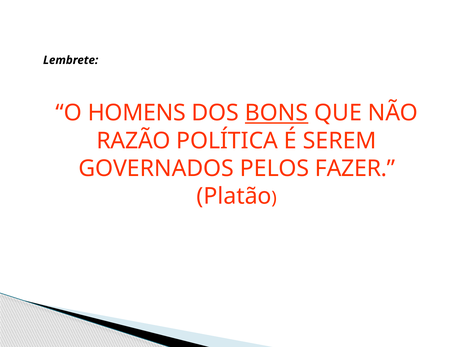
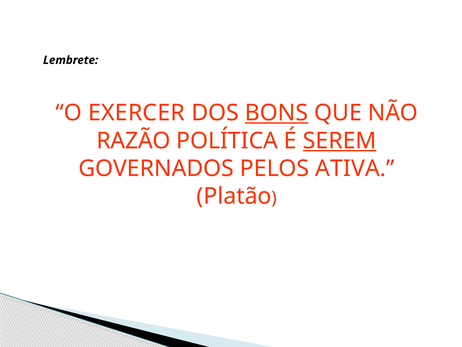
HOMENS: HOMENS -> EXERCER (136, 113)
SEREM underline: none -> present (340, 141)
FAZER: FAZER -> ATIVA (355, 168)
